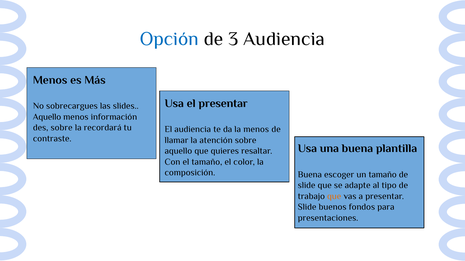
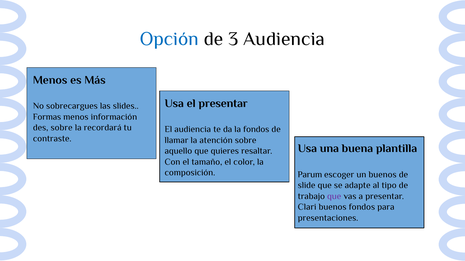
Aquello: Aquello -> Formas (47, 117)
la menos: menos -> fondos (256, 130)
Buena: Buena -> Parum (310, 175)
un tamaño: tamaño -> buenos (383, 175)
que colour: orange -> purple (334, 197)
Slide: Slide -> Clari (307, 207)
